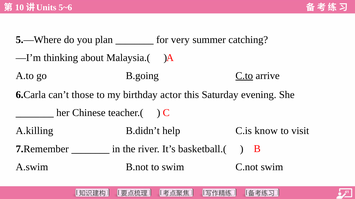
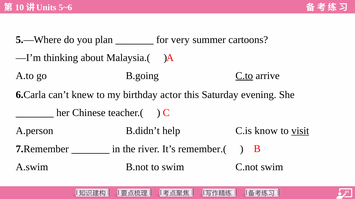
catching: catching -> cartoons (248, 40)
those: those -> knew (83, 95)
A.killing: A.killing -> A.person (35, 131)
visit underline: none -> present (300, 131)
basketball.(: basketball.( -> remember.( (202, 149)
